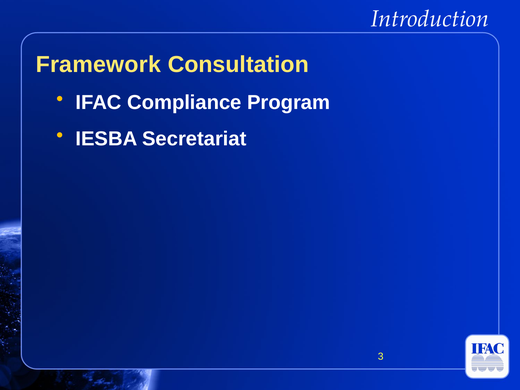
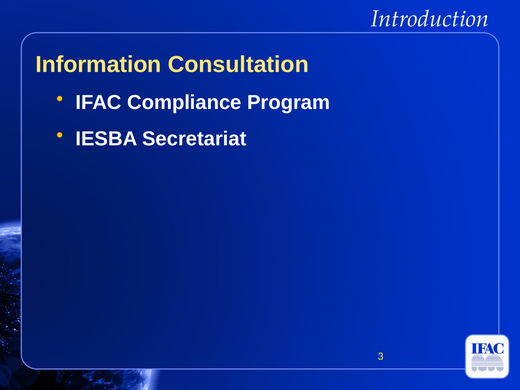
Framework: Framework -> Information (98, 64)
